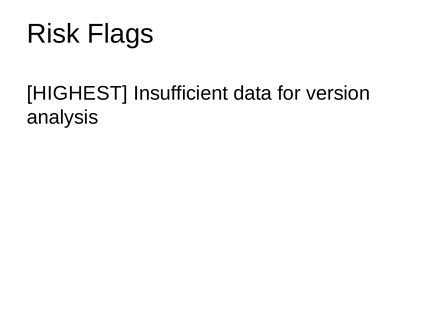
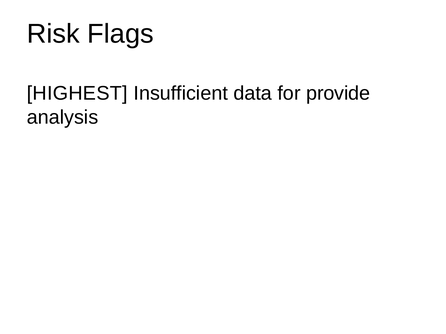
version: version -> provide (338, 94)
